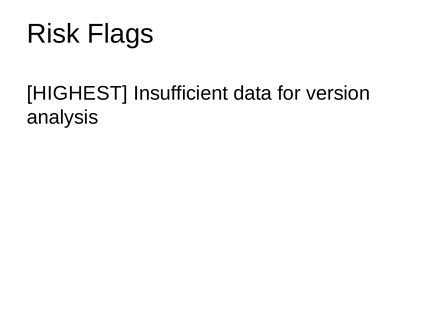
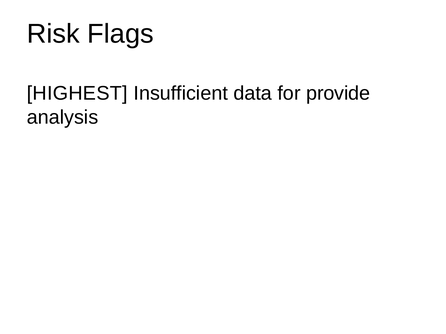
version: version -> provide (338, 94)
